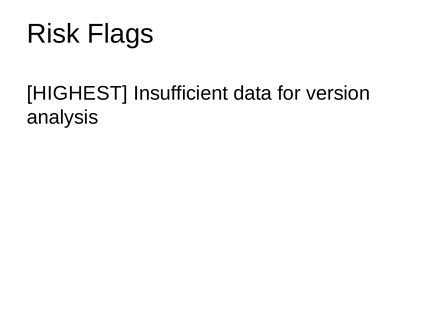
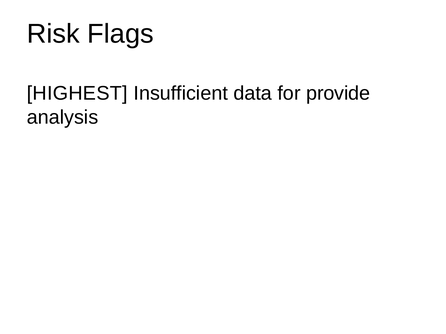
version: version -> provide (338, 94)
